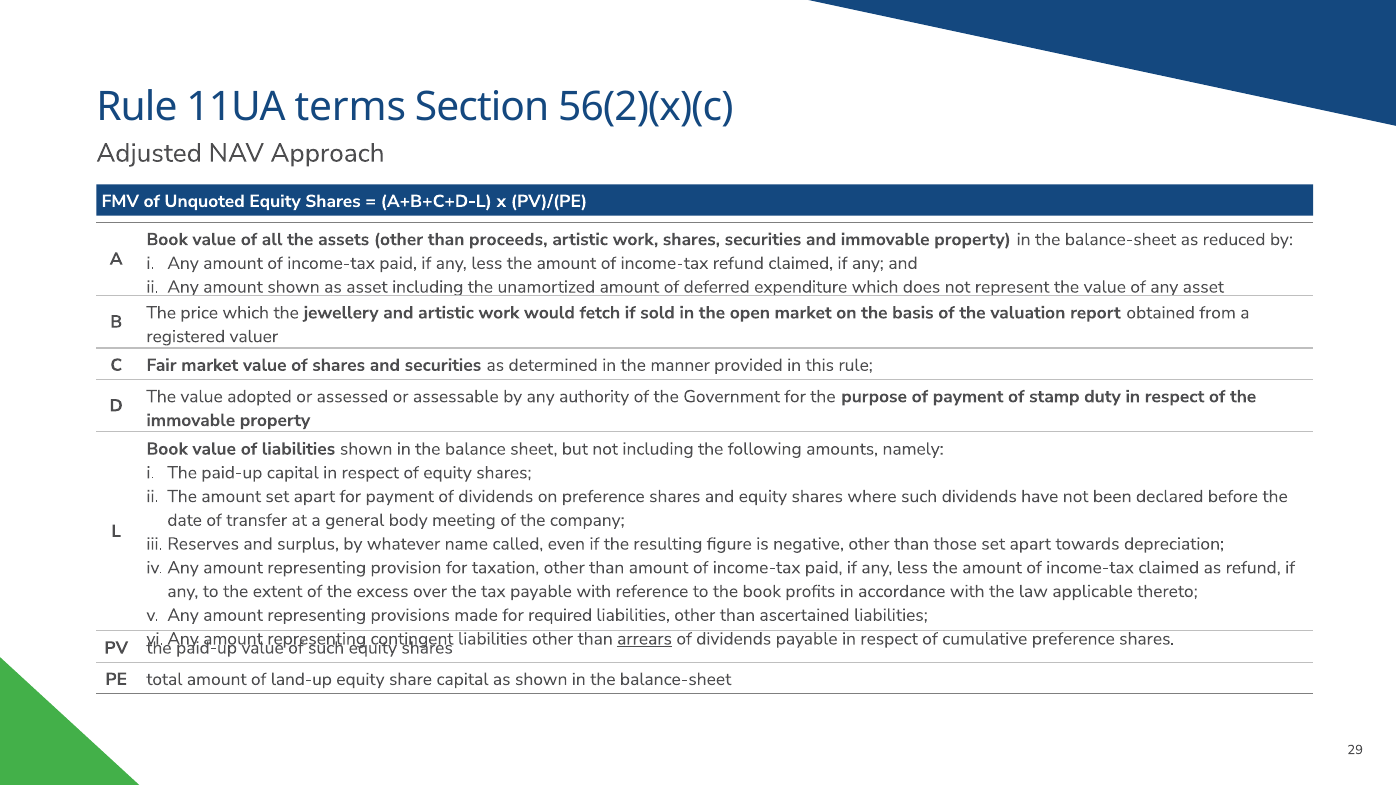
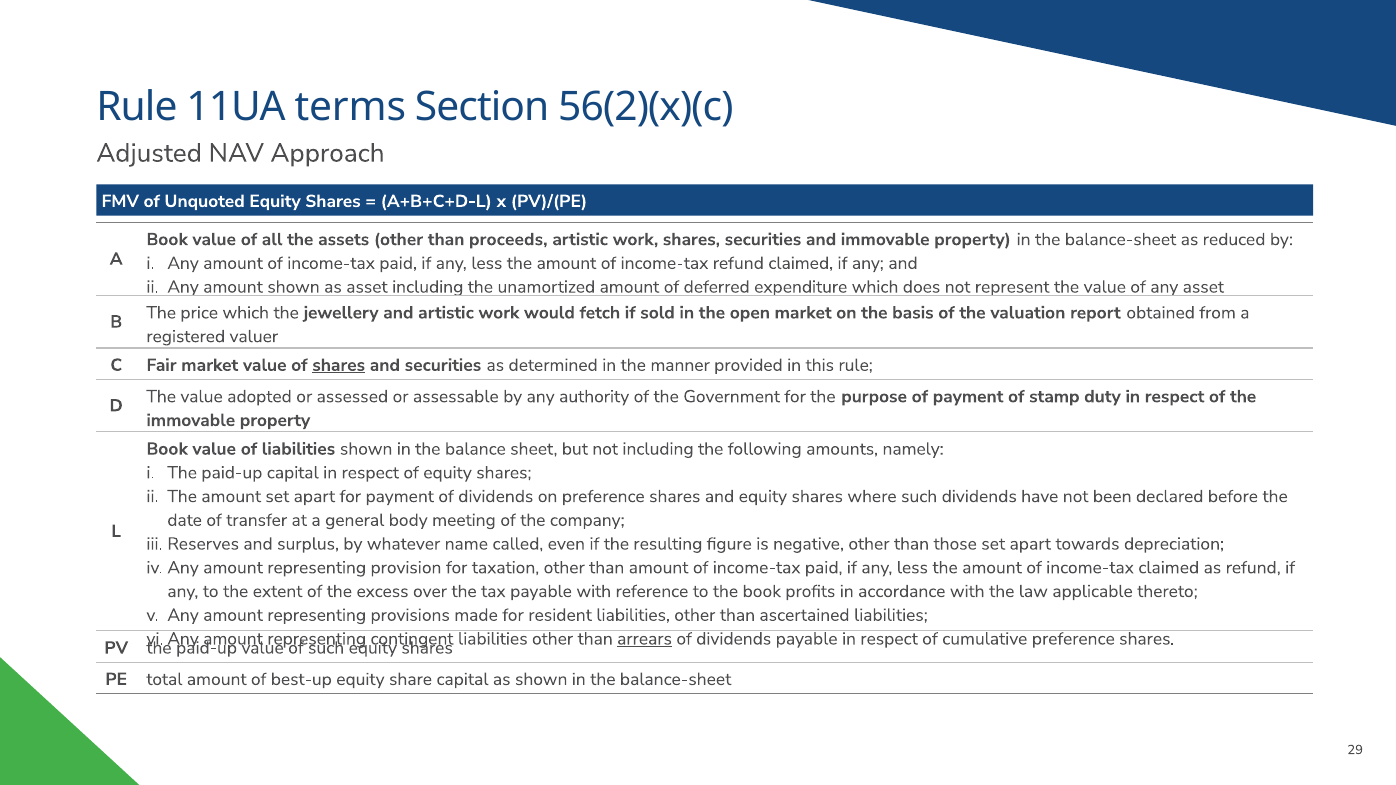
shares underline: none -> present (339, 365)
required: required -> resident (560, 615)
land-up: land-up -> best-up (301, 679)
